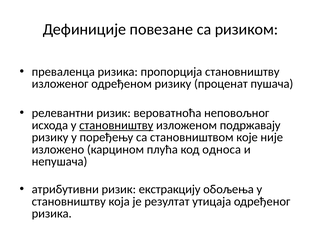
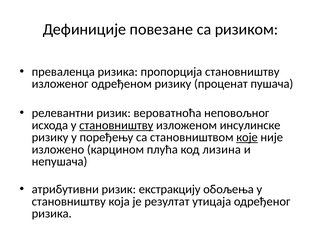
подржавају: подржавају -> инсулинске (250, 126)
које underline: none -> present (247, 138)
односа: односа -> лизина (222, 150)
